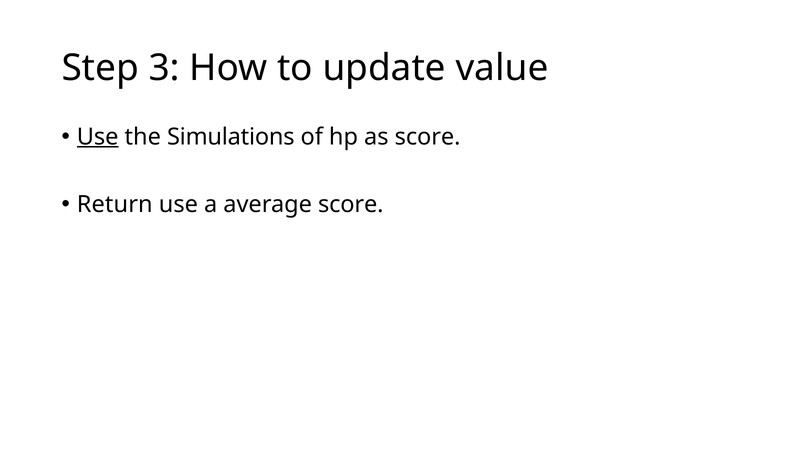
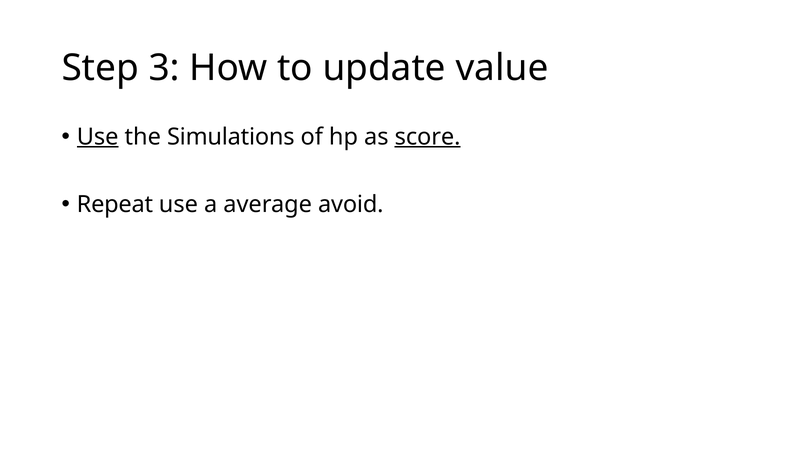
score underline: none -> present (428, 137)
Return: Return -> Repeat (115, 204)
average score: score -> avoid (351, 204)
